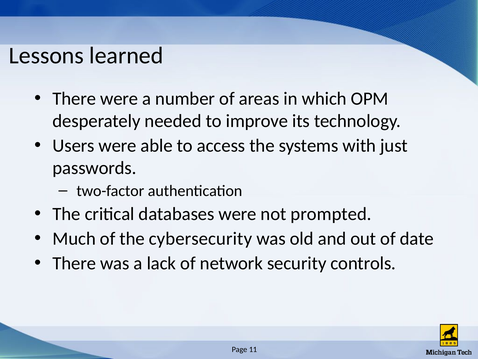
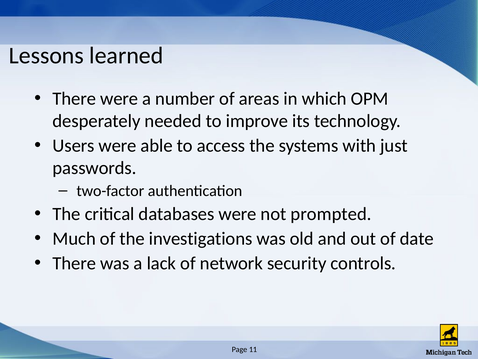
cybersecurity: cybersecurity -> investigations (201, 238)
